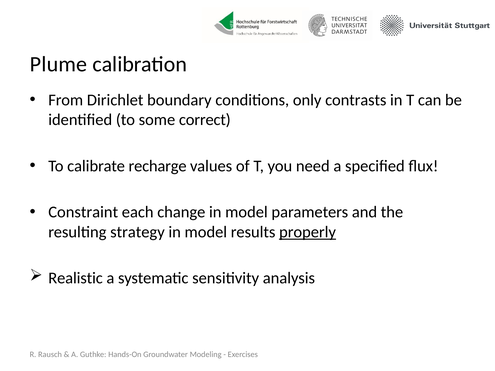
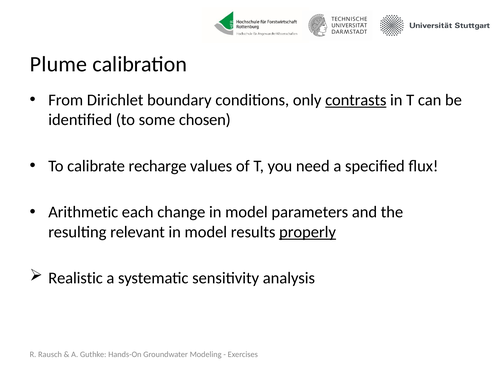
contrasts underline: none -> present (356, 100)
correct: correct -> chosen (205, 120)
Constraint: Constraint -> Arithmetic (83, 212)
strategy: strategy -> relevant (138, 232)
